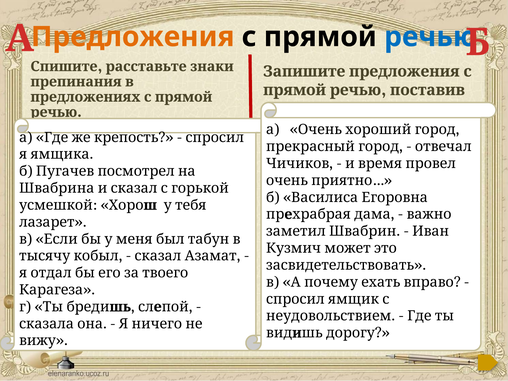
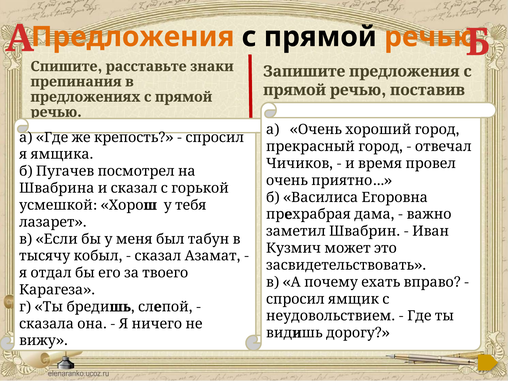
речью colour: blue -> orange (430, 37)
